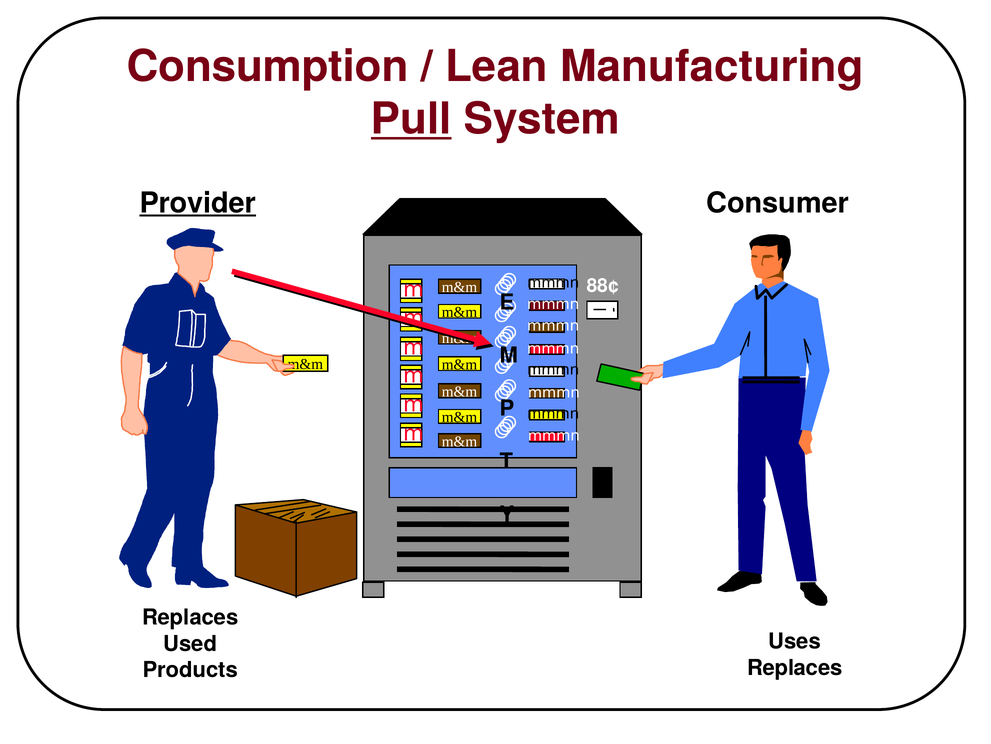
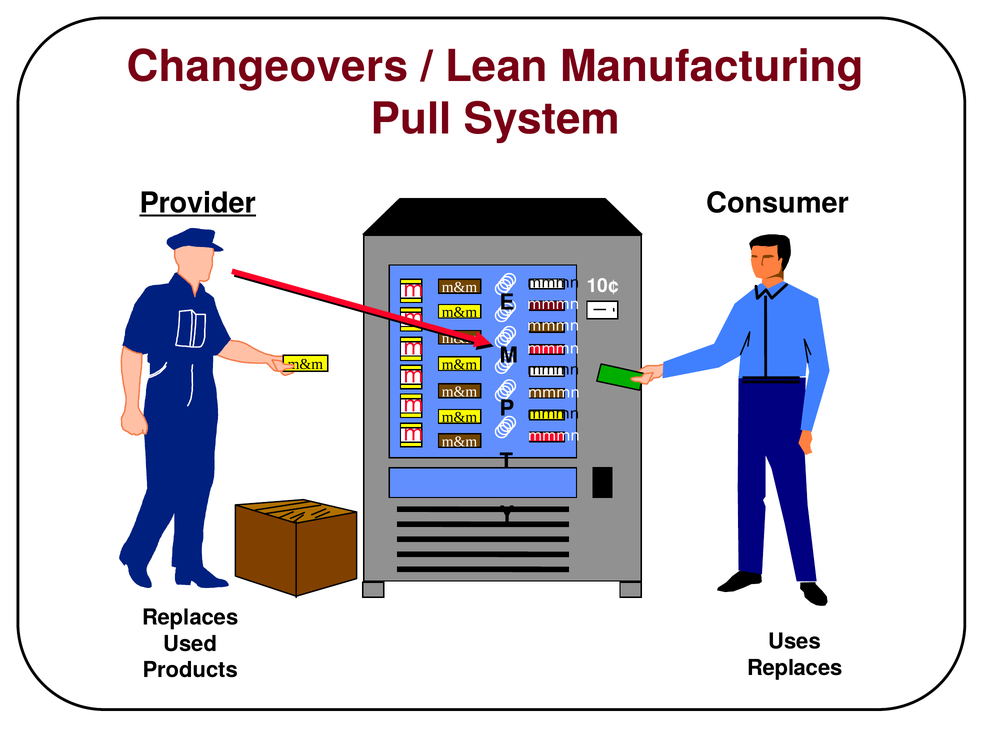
Consumption: Consumption -> Changeovers (267, 66)
Pull underline: present -> none (411, 119)
88¢: 88¢ -> 10¢ (603, 286)
